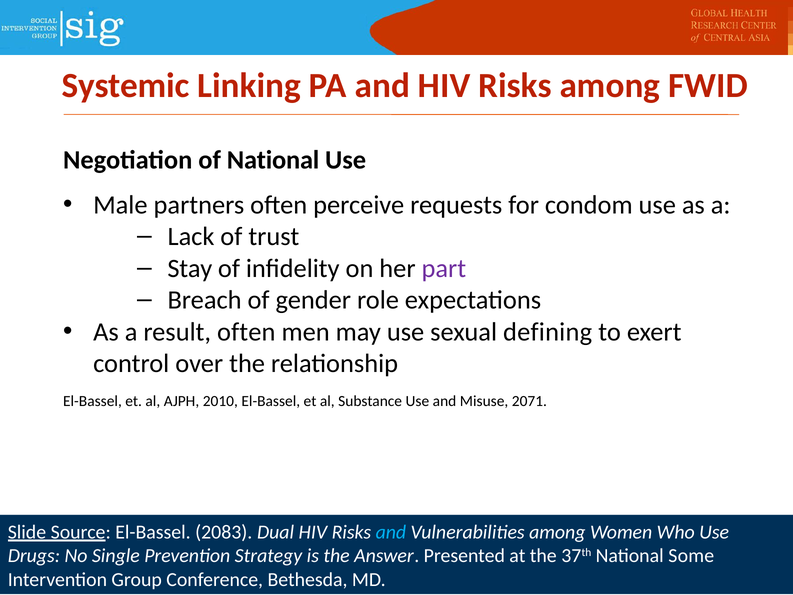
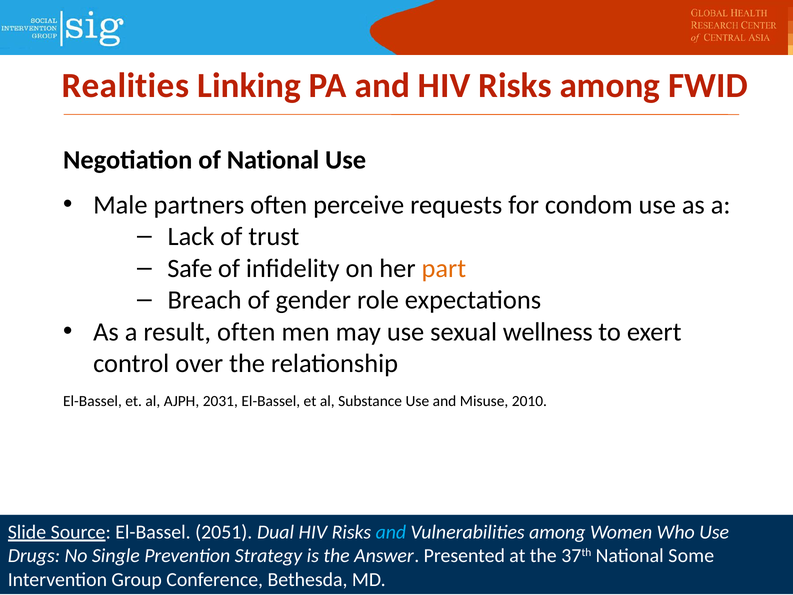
Systemic: Systemic -> Realities (125, 86)
Stay: Stay -> Safe (190, 268)
part colour: purple -> orange (444, 268)
defining: defining -> wellness (548, 332)
2010: 2010 -> 2031 (220, 401)
2071: 2071 -> 2010 (529, 401)
2083: 2083 -> 2051 (224, 532)
